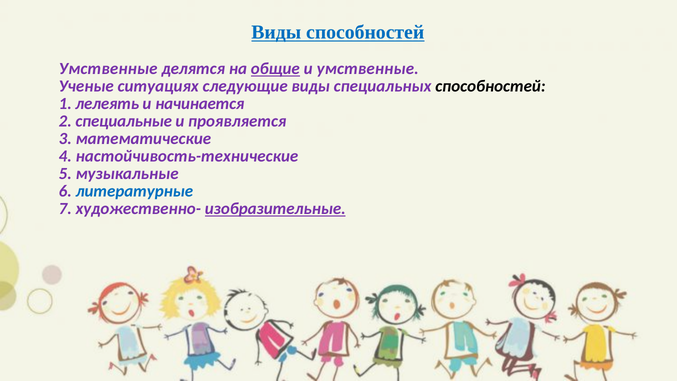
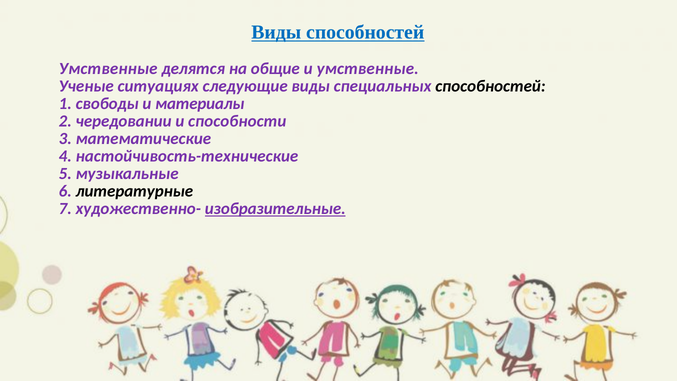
общие underline: present -> none (275, 69)
лелеять: лелеять -> свободы (107, 104)
начинается: начинается -> материалы (200, 104)
специальные: специальные -> чередовании (124, 121)
проявляется: проявляется -> способности (237, 121)
литературные colour: blue -> black (134, 191)
